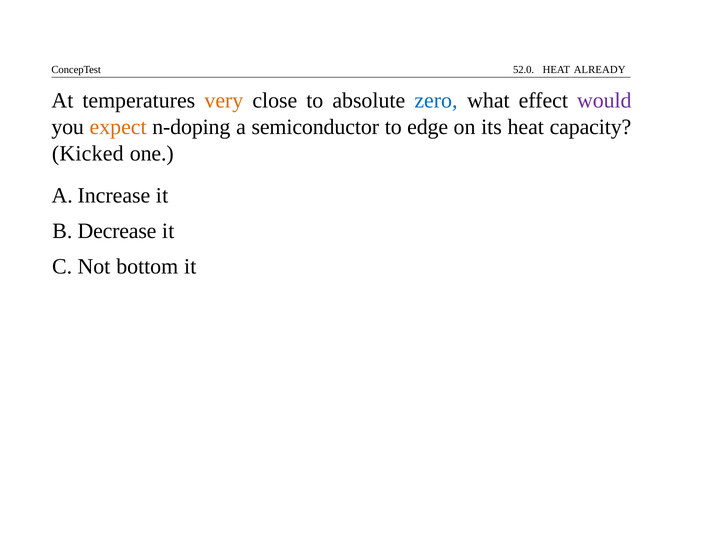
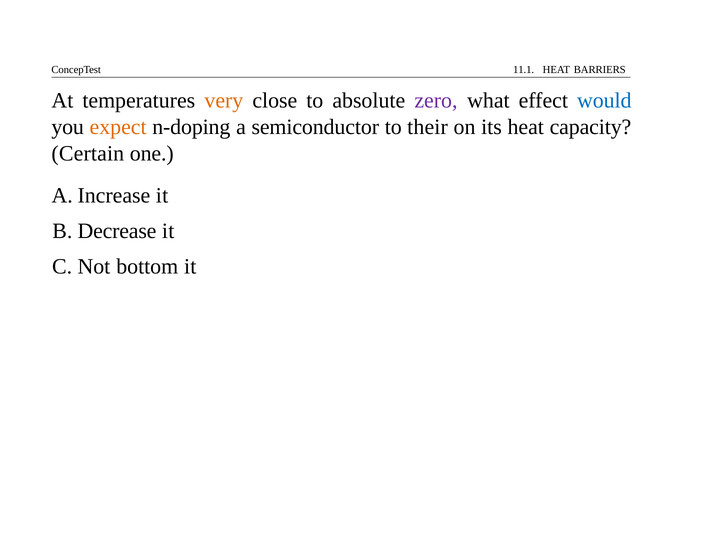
52.0: 52.0 -> 11.1 (524, 70)
ALREADY: ALREADY -> BARRIERS (600, 70)
zero colour: blue -> purple (436, 101)
would colour: purple -> blue (604, 101)
edge: edge -> their (428, 127)
Kicked: Kicked -> Certain (88, 154)
